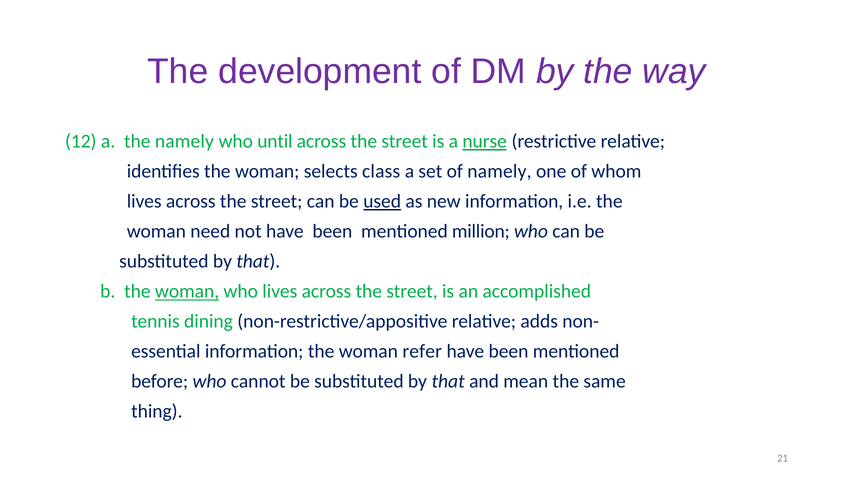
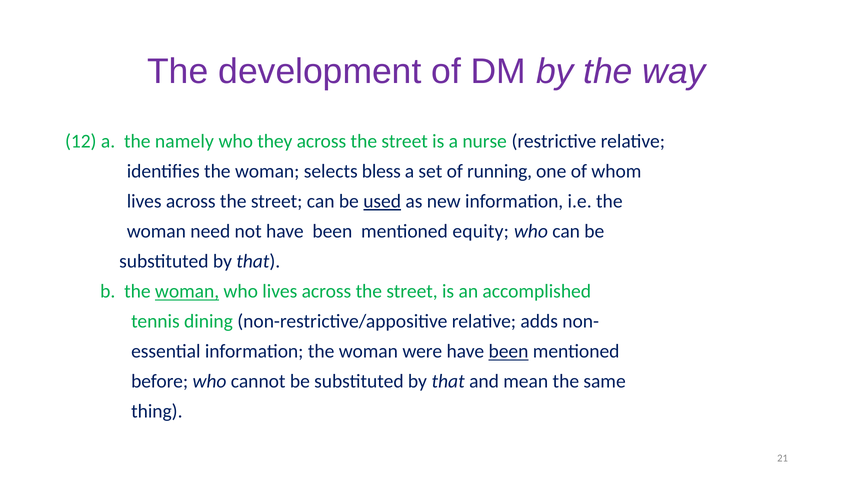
until: until -> they (275, 141)
nurse underline: present -> none (485, 141)
class: class -> bless (381, 171)
of namely: namely -> running (500, 171)
million: million -> equity (481, 231)
refer: refer -> were (422, 351)
been underline: none -> present (508, 351)
